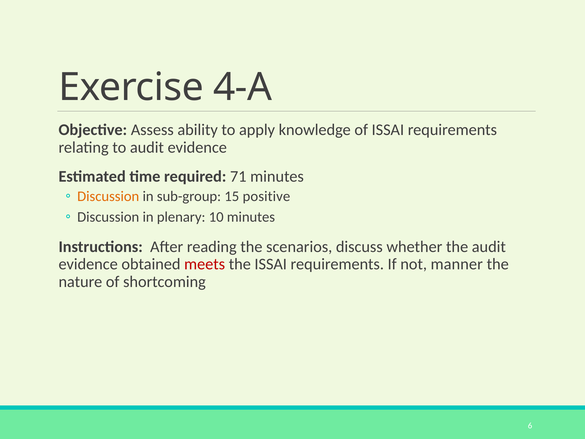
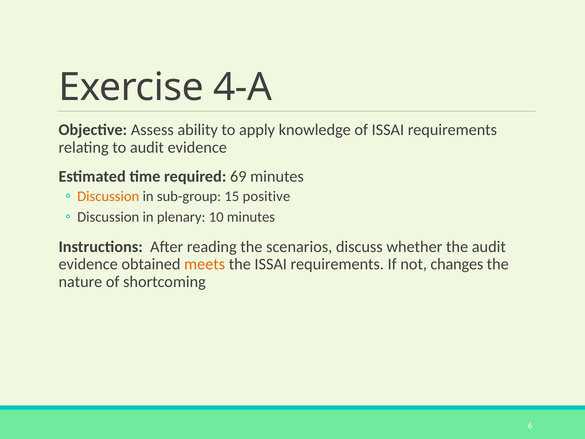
71: 71 -> 69 (238, 176)
meets colour: red -> orange (205, 264)
manner: manner -> changes (457, 264)
